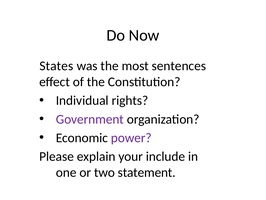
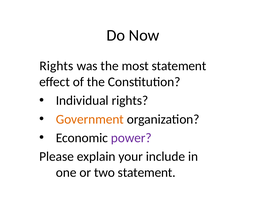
States: States -> Rights (56, 66)
most sentences: sentences -> statement (179, 66)
Government colour: purple -> orange (90, 119)
